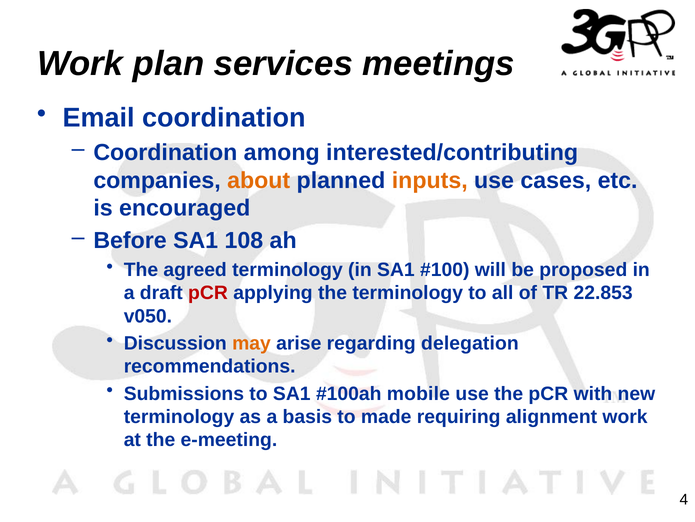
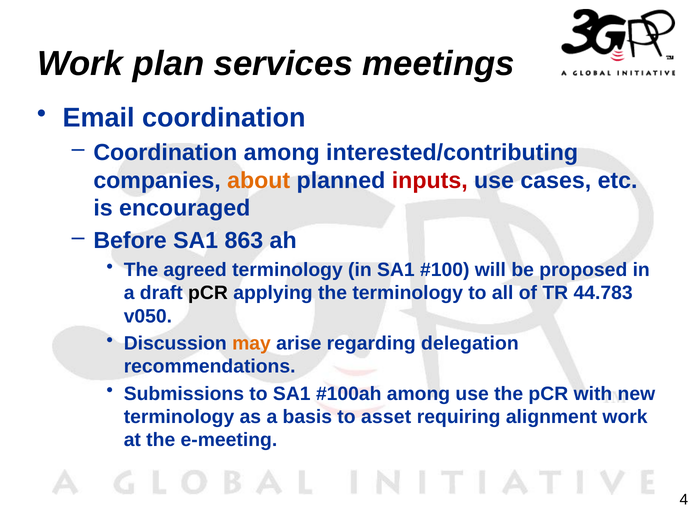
inputs colour: orange -> red (430, 180)
108: 108 -> 863 (244, 240)
pCR colour: red -> black (208, 293)
22.853: 22.853 -> 44.783 (603, 293)
mobile: mobile -> among (418, 393)
made: made -> asset (386, 416)
